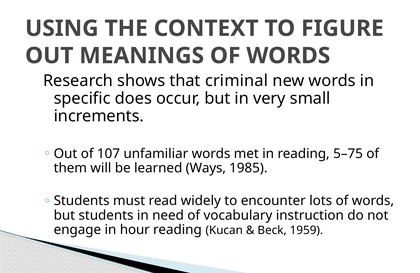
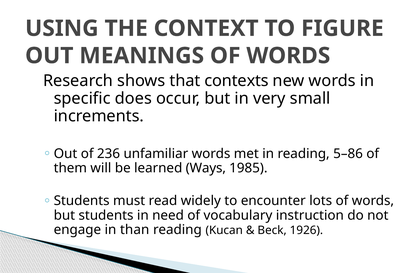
criminal: criminal -> contexts (237, 81)
107: 107 -> 236 (108, 154)
5–75: 5–75 -> 5–86 (348, 154)
hour: hour -> than (135, 230)
1959: 1959 -> 1926 (306, 230)
